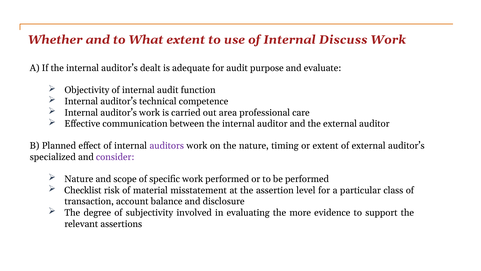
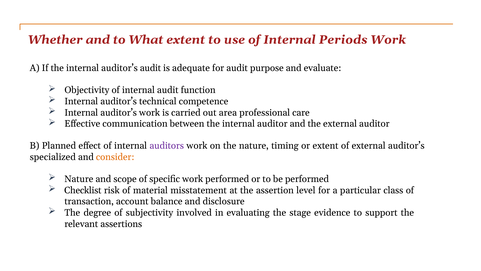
Discuss: Discuss -> Periods (343, 40)
auditor’s dealt: dealt -> audit (150, 68)
consider colour: purple -> orange (115, 157)
more: more -> stage (300, 212)
